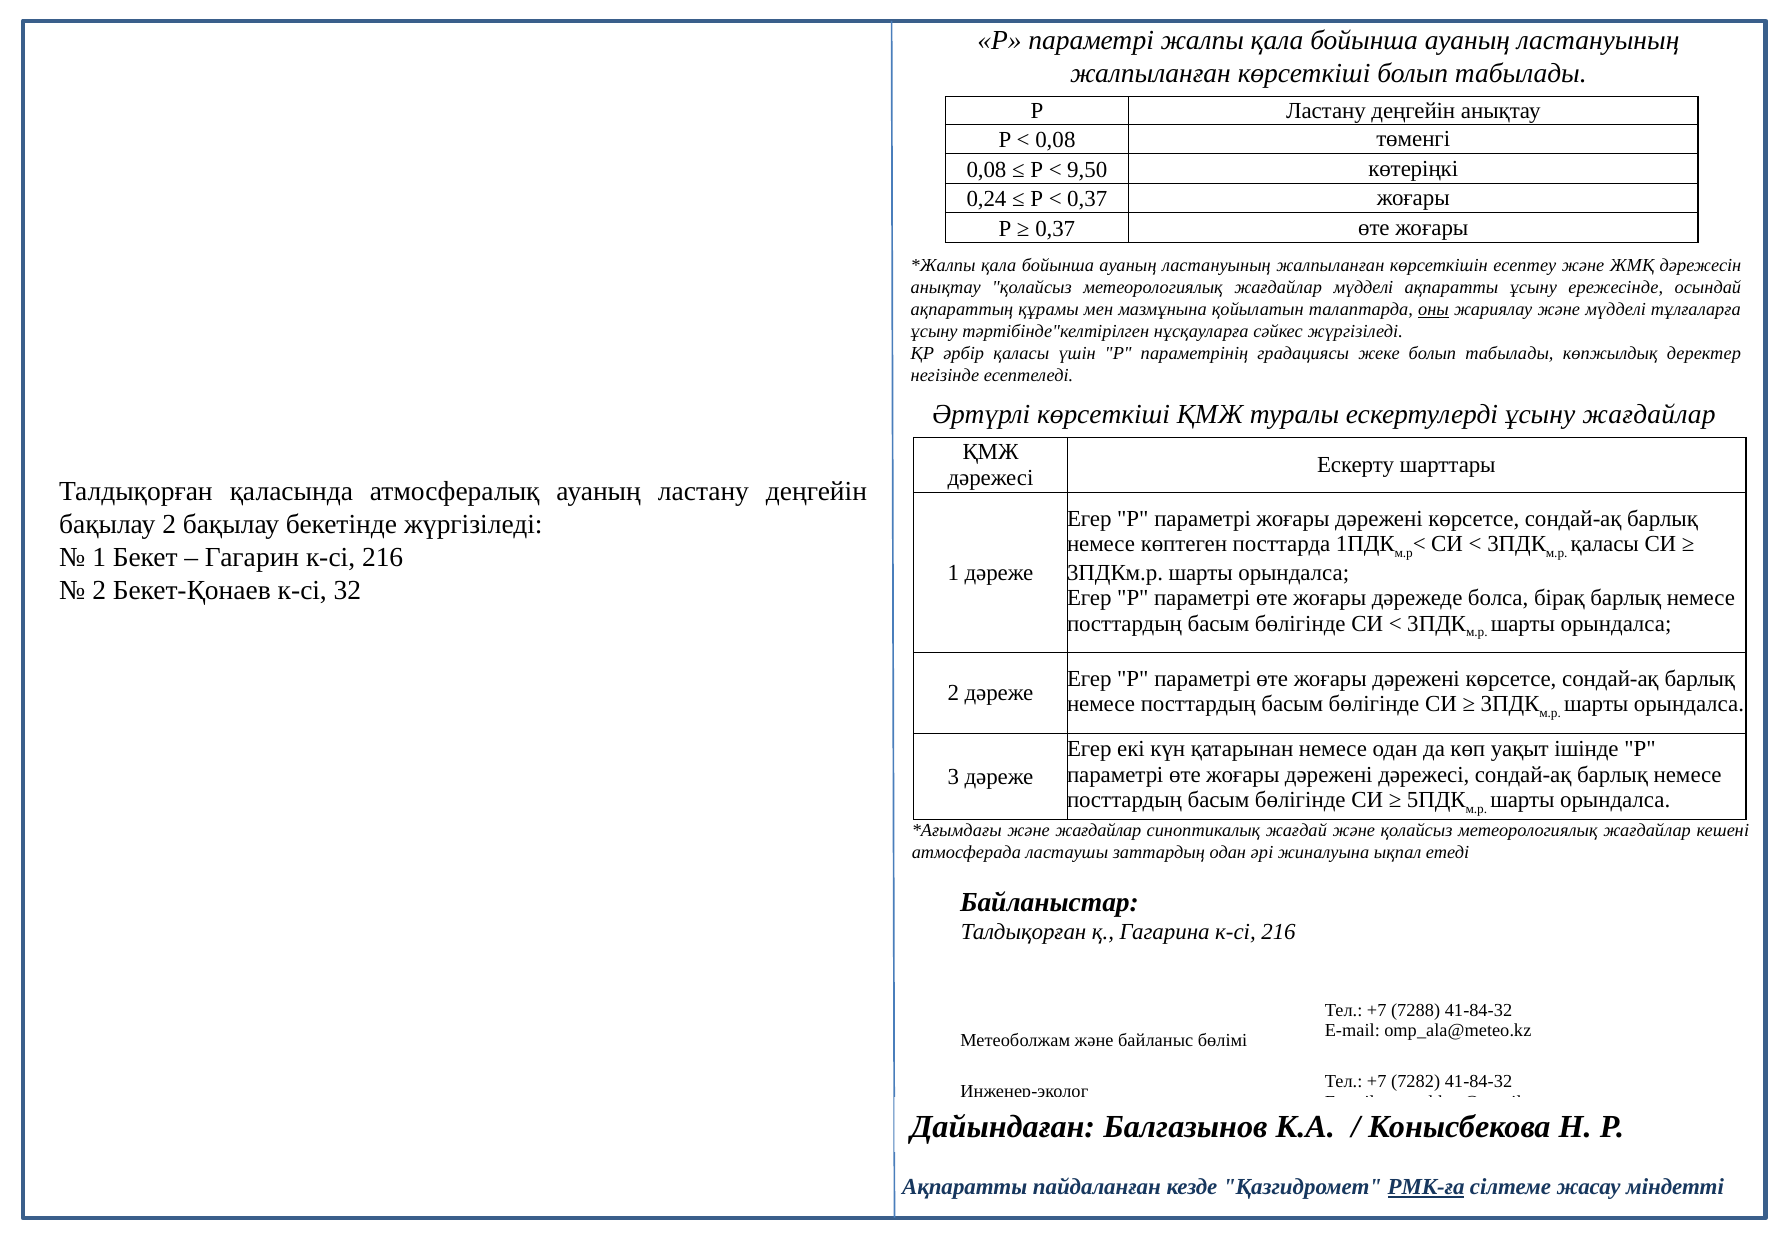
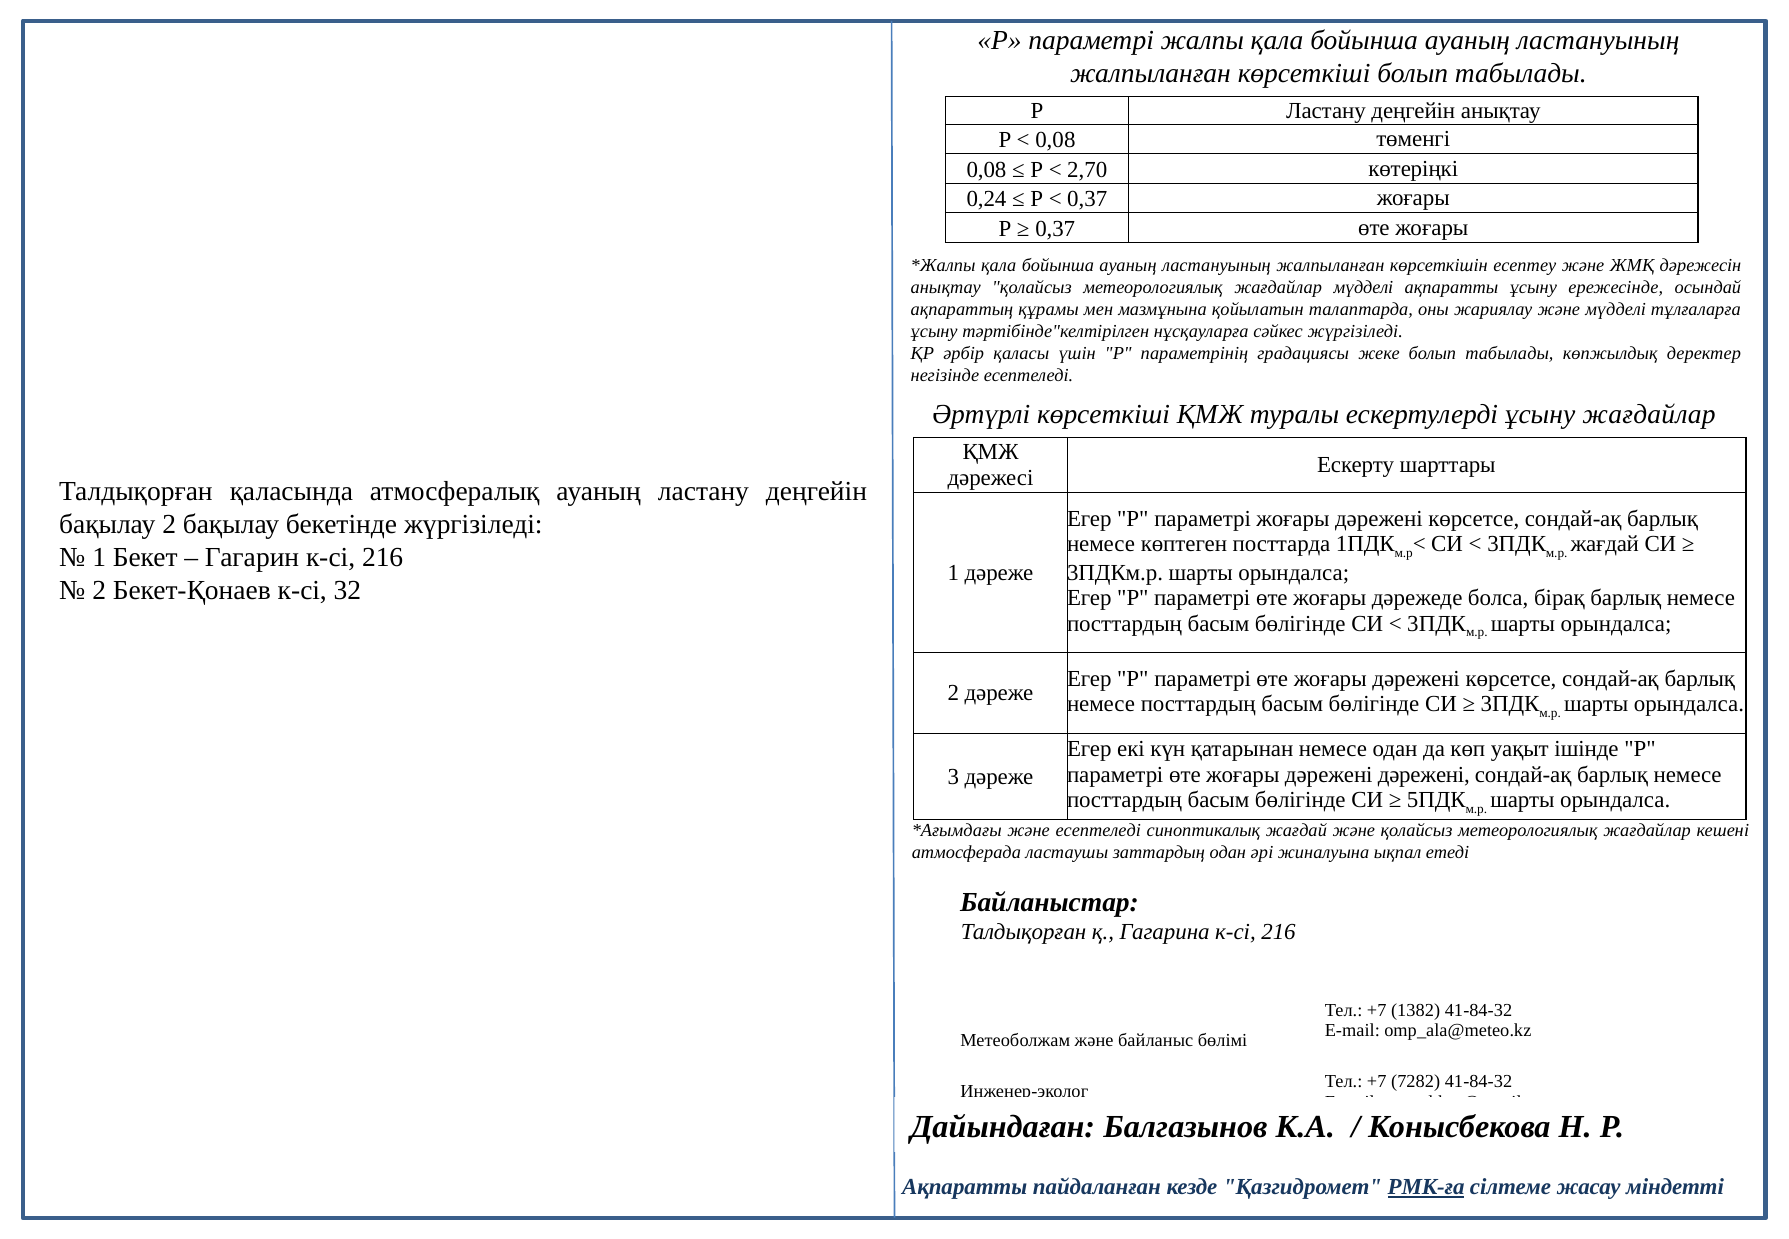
9,50: 9,50 -> 2,70 (1087, 170)
оны underline: present -> none (1433, 309)
қаласы: қаласы -> жағдай (1605, 544)
дәрежені дәрежесі: дәрежесі -> дәрежені (1424, 774)
және жағдайлар: жағдайлар -> есептеледі (1098, 830)
7288: 7288 -> 1382 (1416, 1010)
